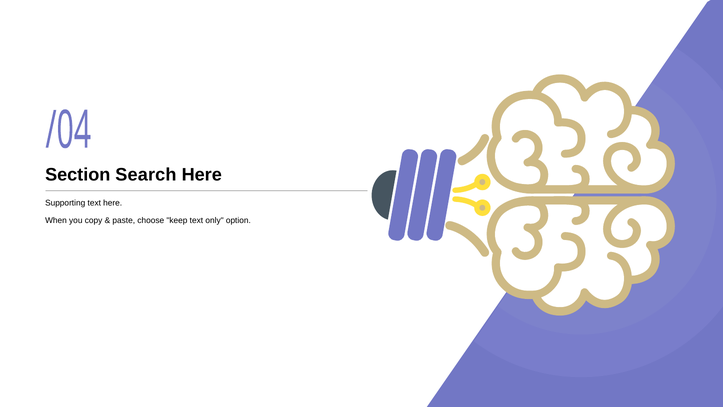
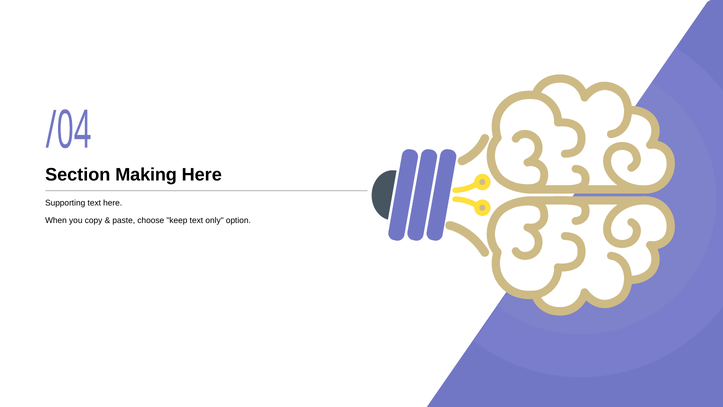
Search: Search -> Making (146, 175)
